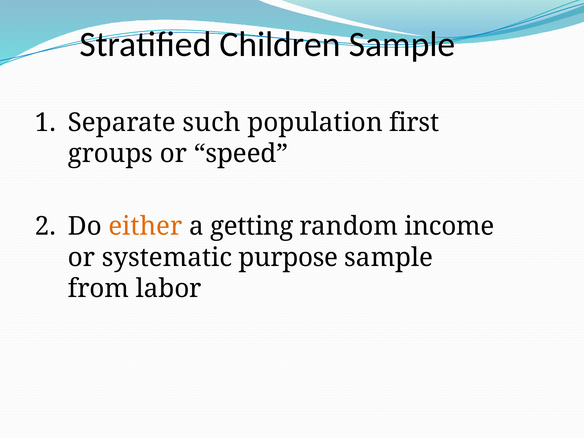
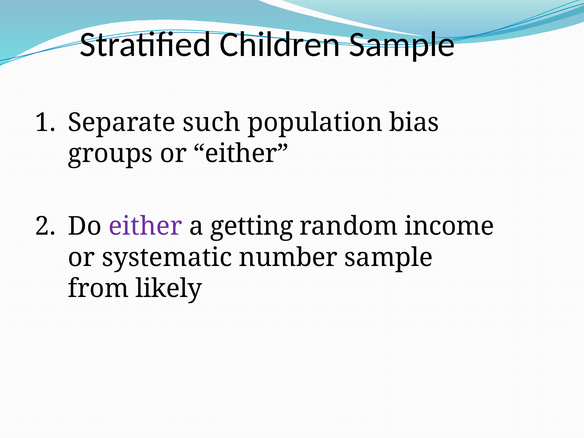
first: first -> bias (414, 122)
or speed: speed -> either (241, 154)
either colour: orange -> purple (145, 226)
purpose: purpose -> number (288, 257)
labor: labor -> likely (169, 289)
